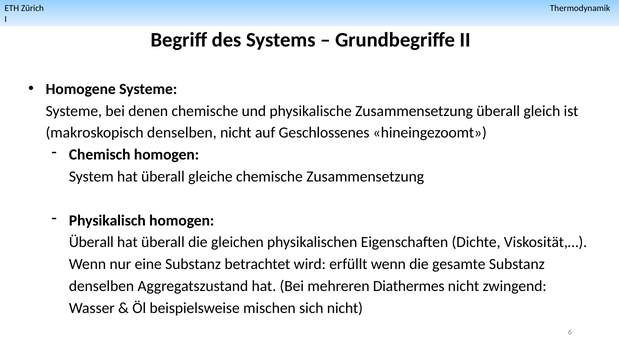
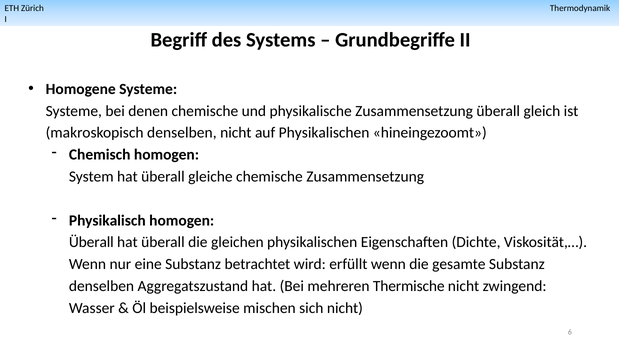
auf Geschlossenes: Geschlossenes -> Physikalischen (324, 133)
Diathermes: Diathermes -> Thermische (409, 286)
